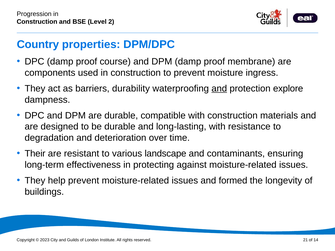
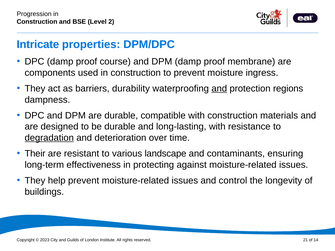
Country: Country -> Intricate (38, 44)
explore: explore -> regions (288, 89)
degradation underline: none -> present (49, 138)
formed: formed -> control (233, 181)
